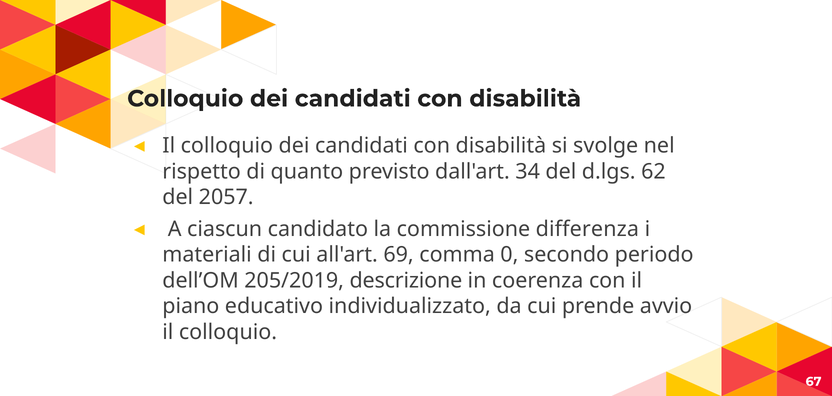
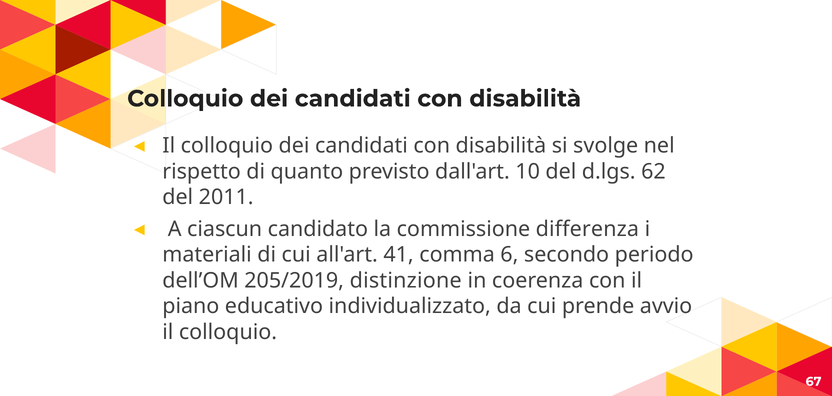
34: 34 -> 10 (528, 172)
2057: 2057 -> 2011 (226, 197)
69: 69 -> 41 (399, 255)
0: 0 -> 6 (509, 255)
descrizione: descrizione -> distinzione (406, 281)
